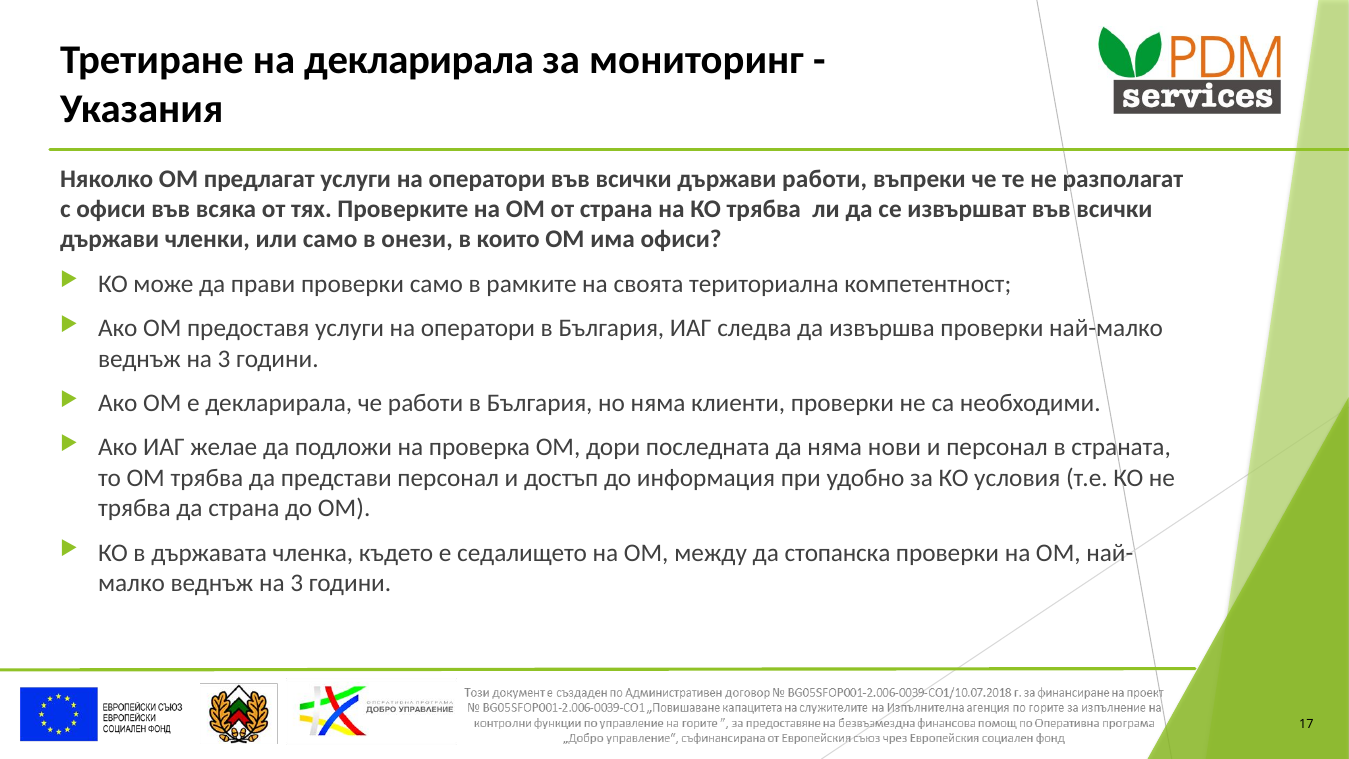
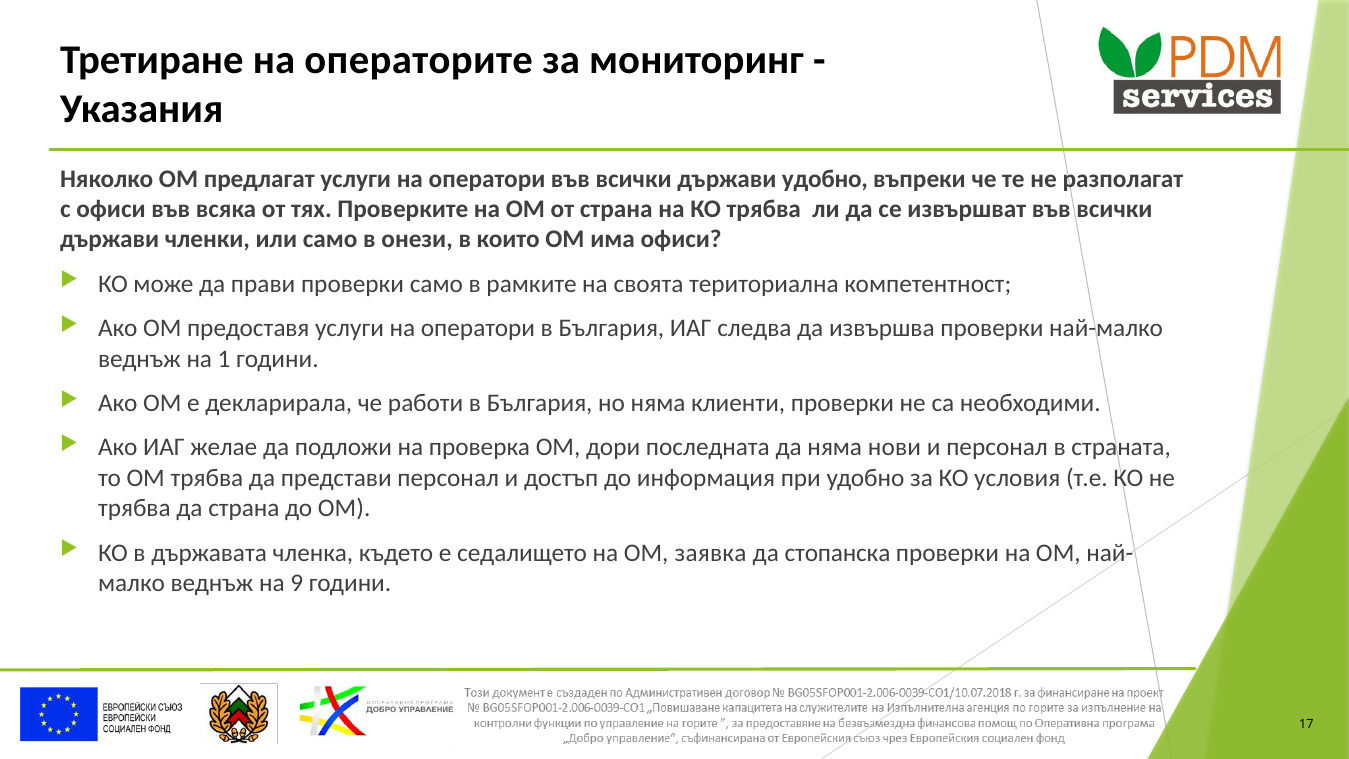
на декларирала: декларирала -> операторите (419, 60)
държави работи: работи -> удобно (825, 179)
3: 3 -> 1 (224, 359)
между: между -> заявка (711, 553)
3: 3 -> 9 (297, 583)
